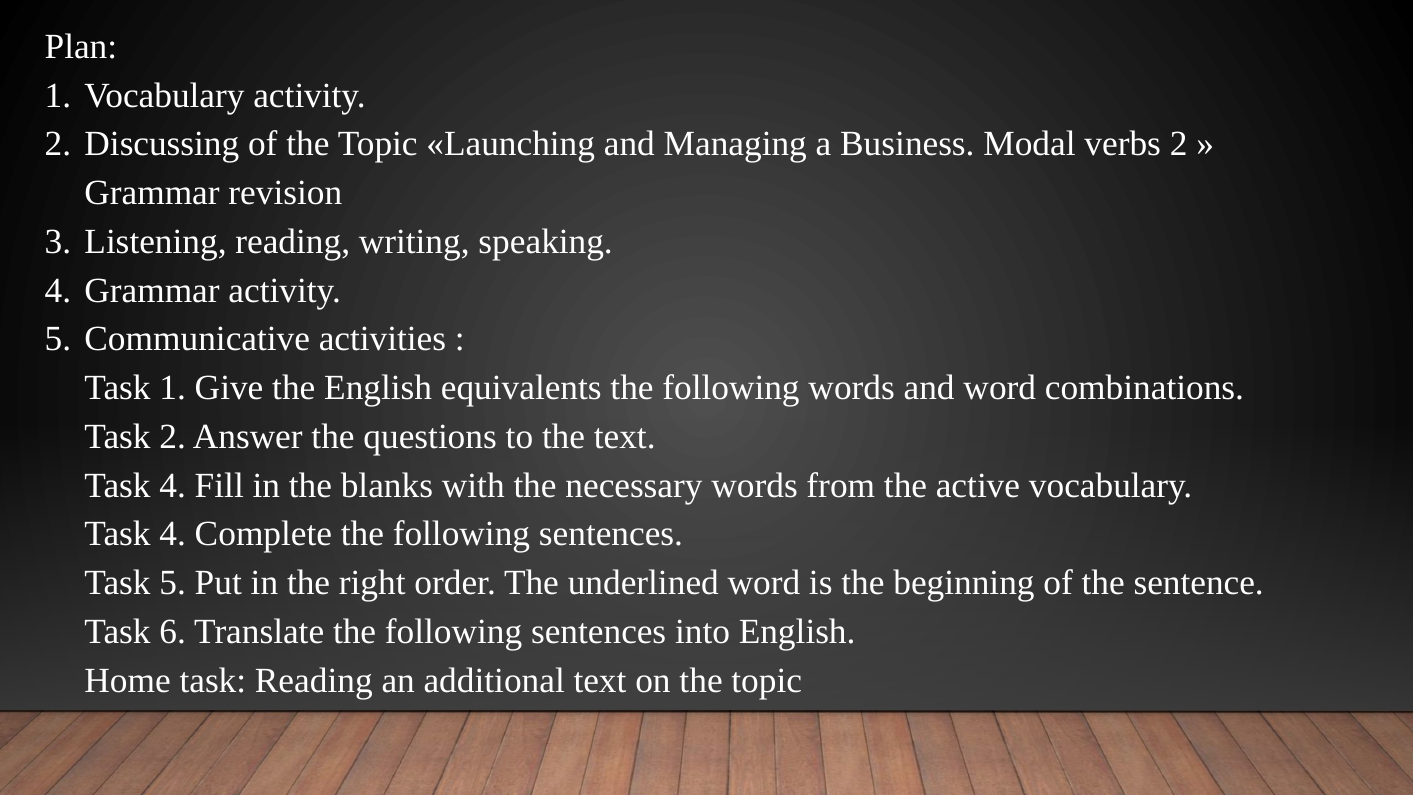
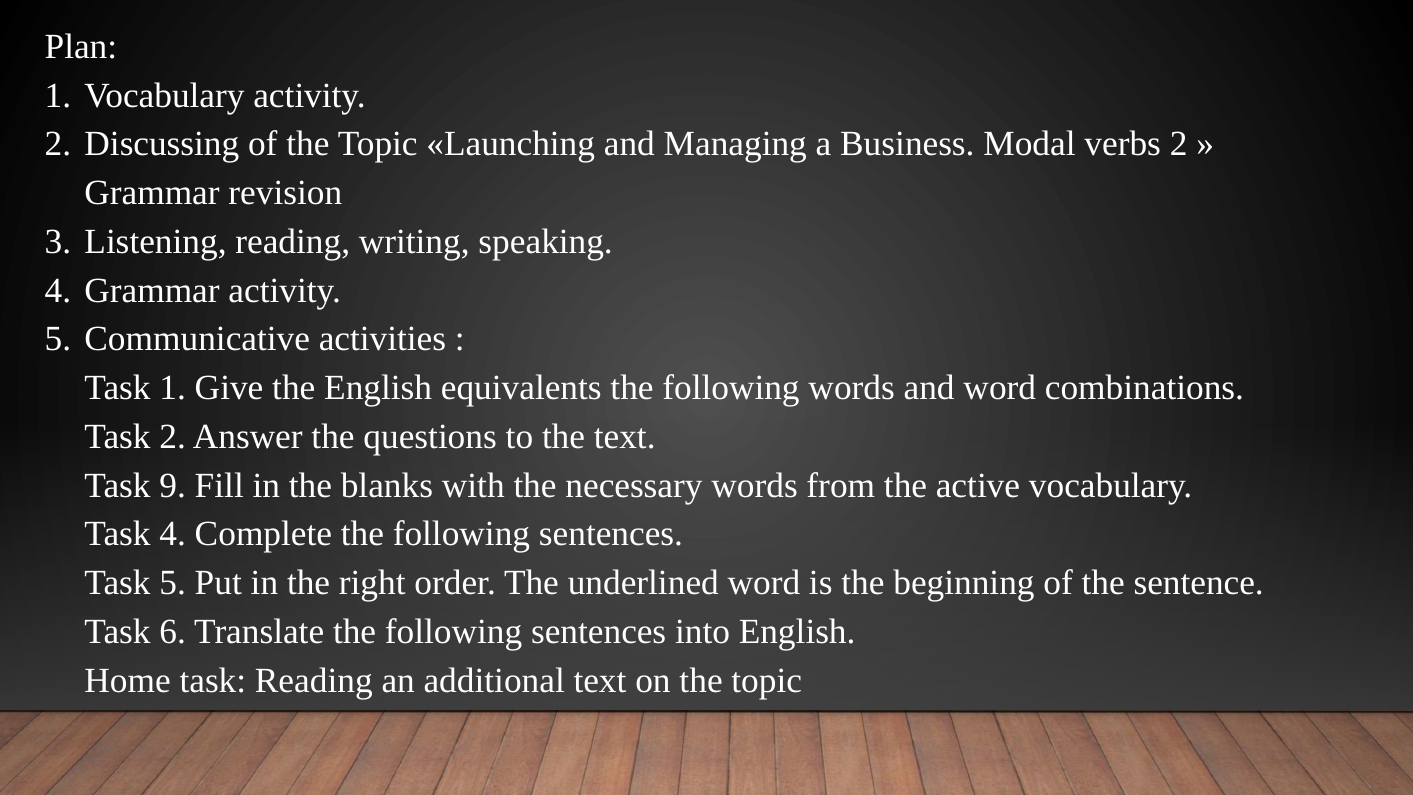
4: 4 -> 9 (173, 485)
